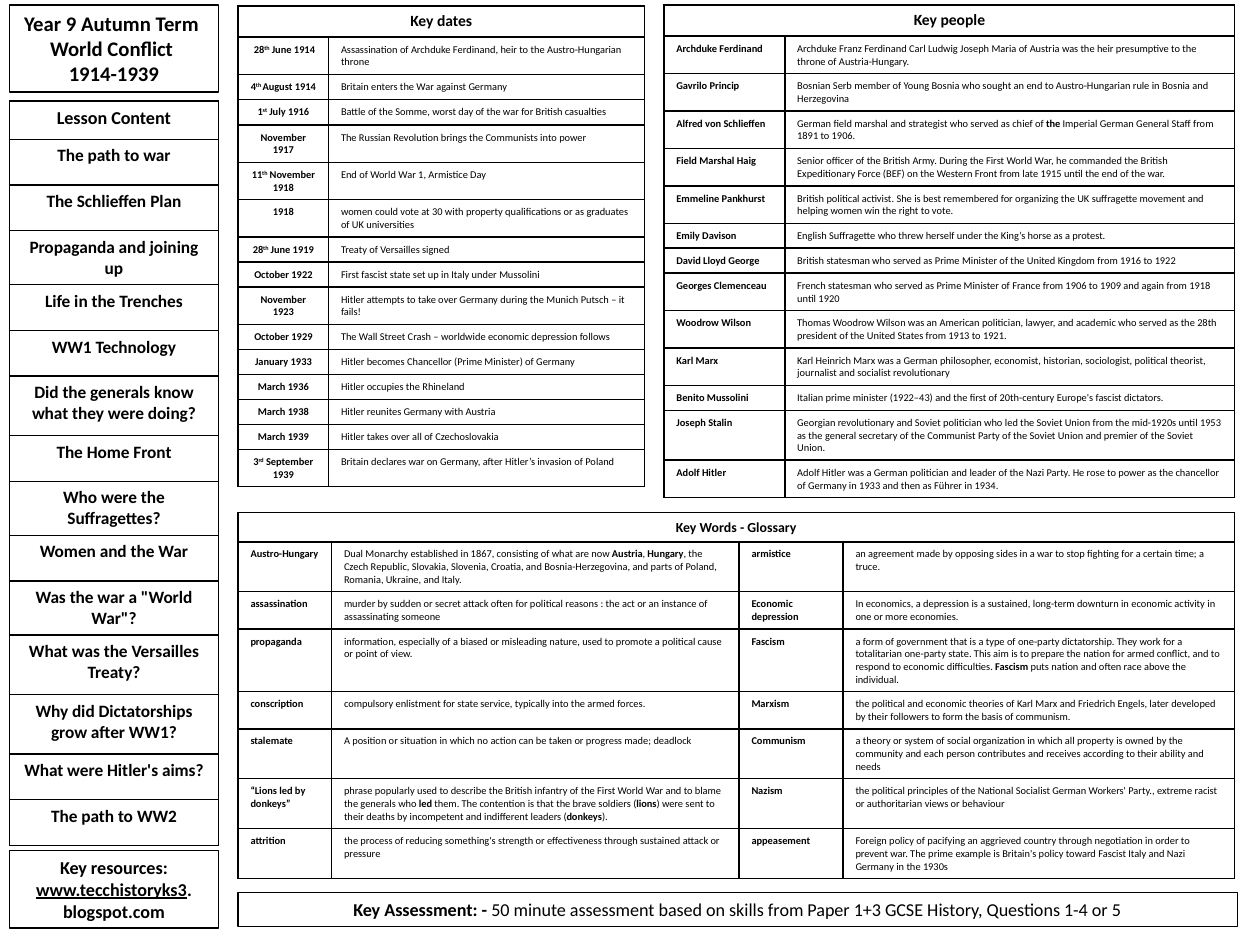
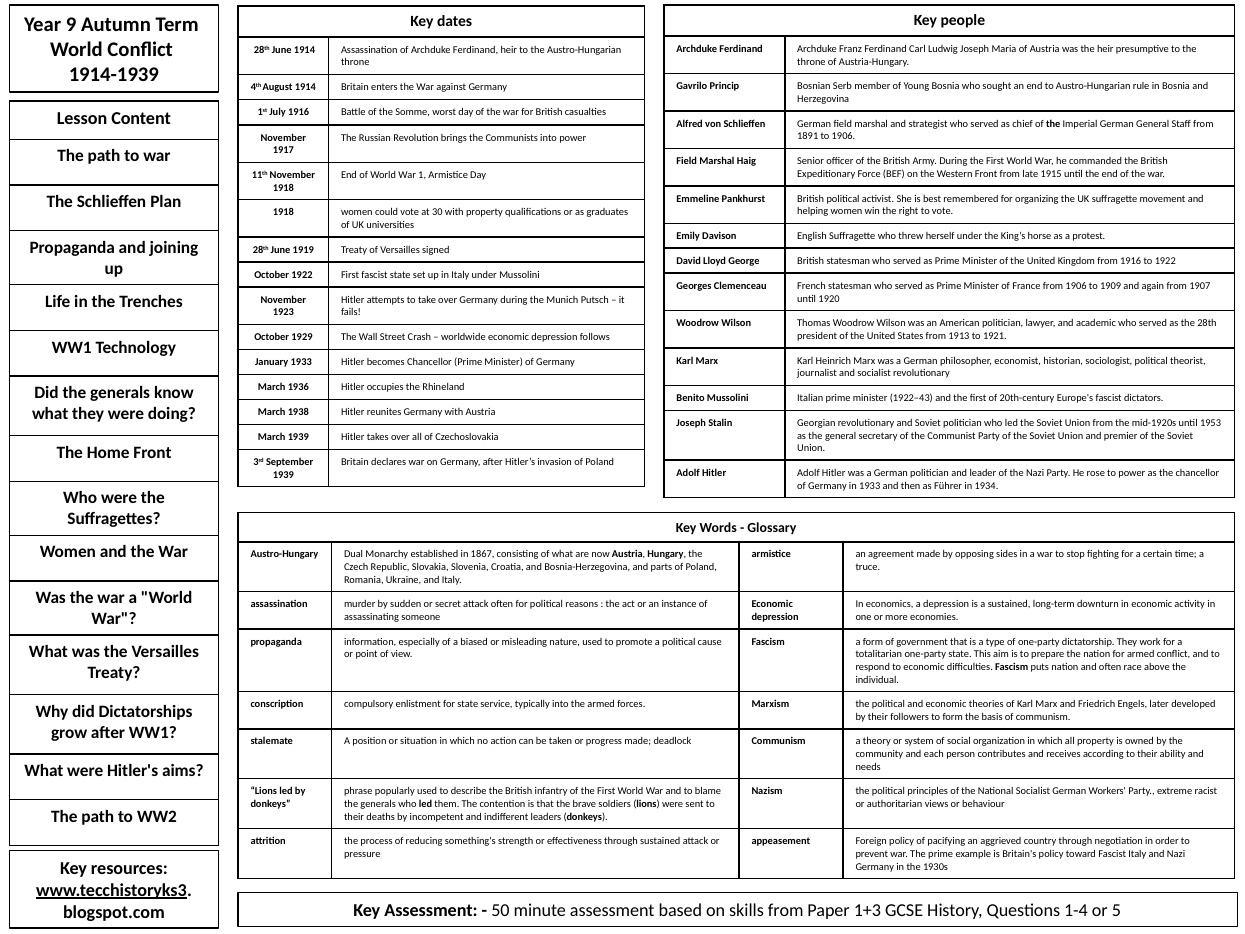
from 1918: 1918 -> 1907 (1200, 286)
